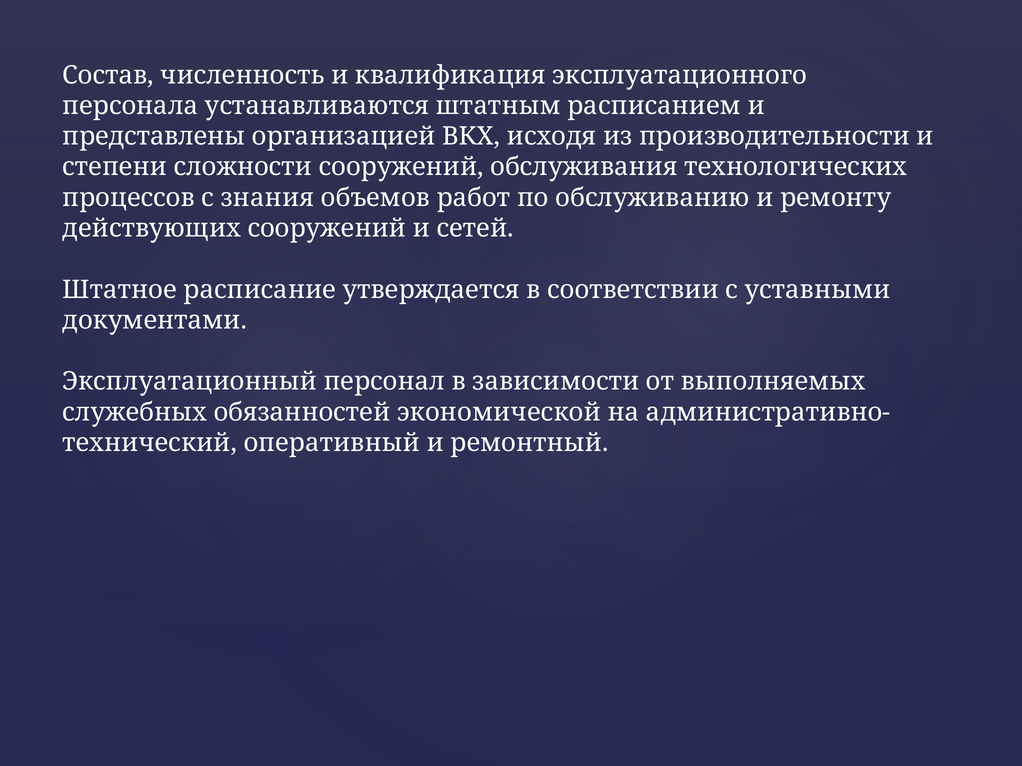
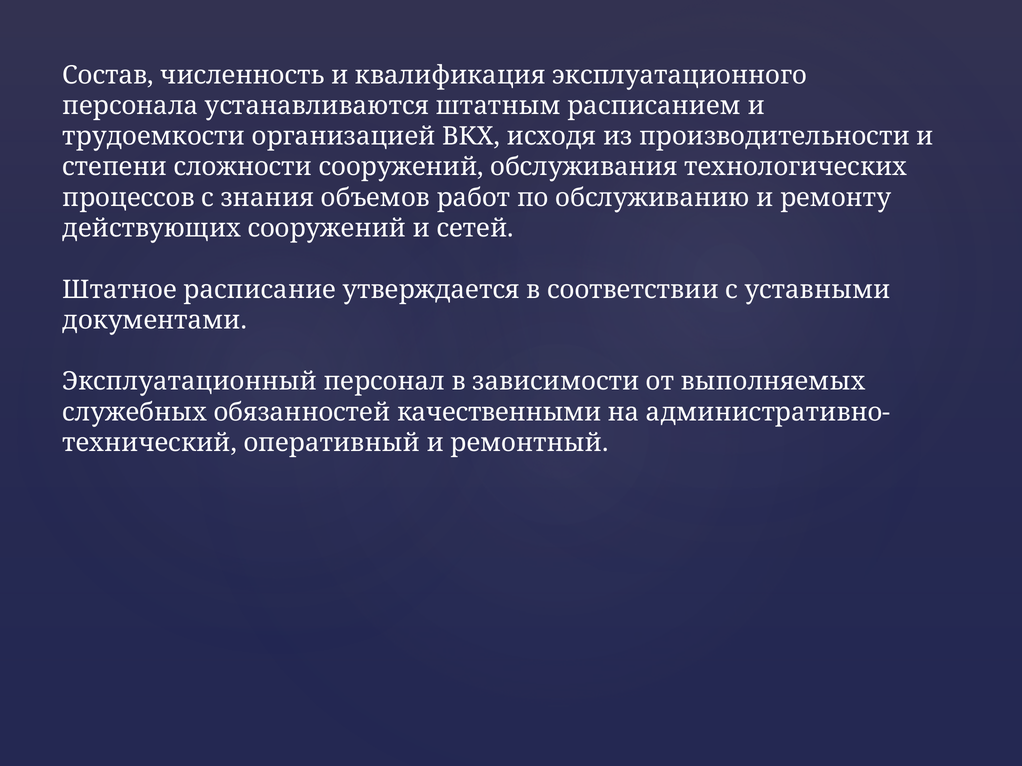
представлены: представлены -> трудоемкости (154, 136)
экономической: экономической -> качественными (499, 412)
